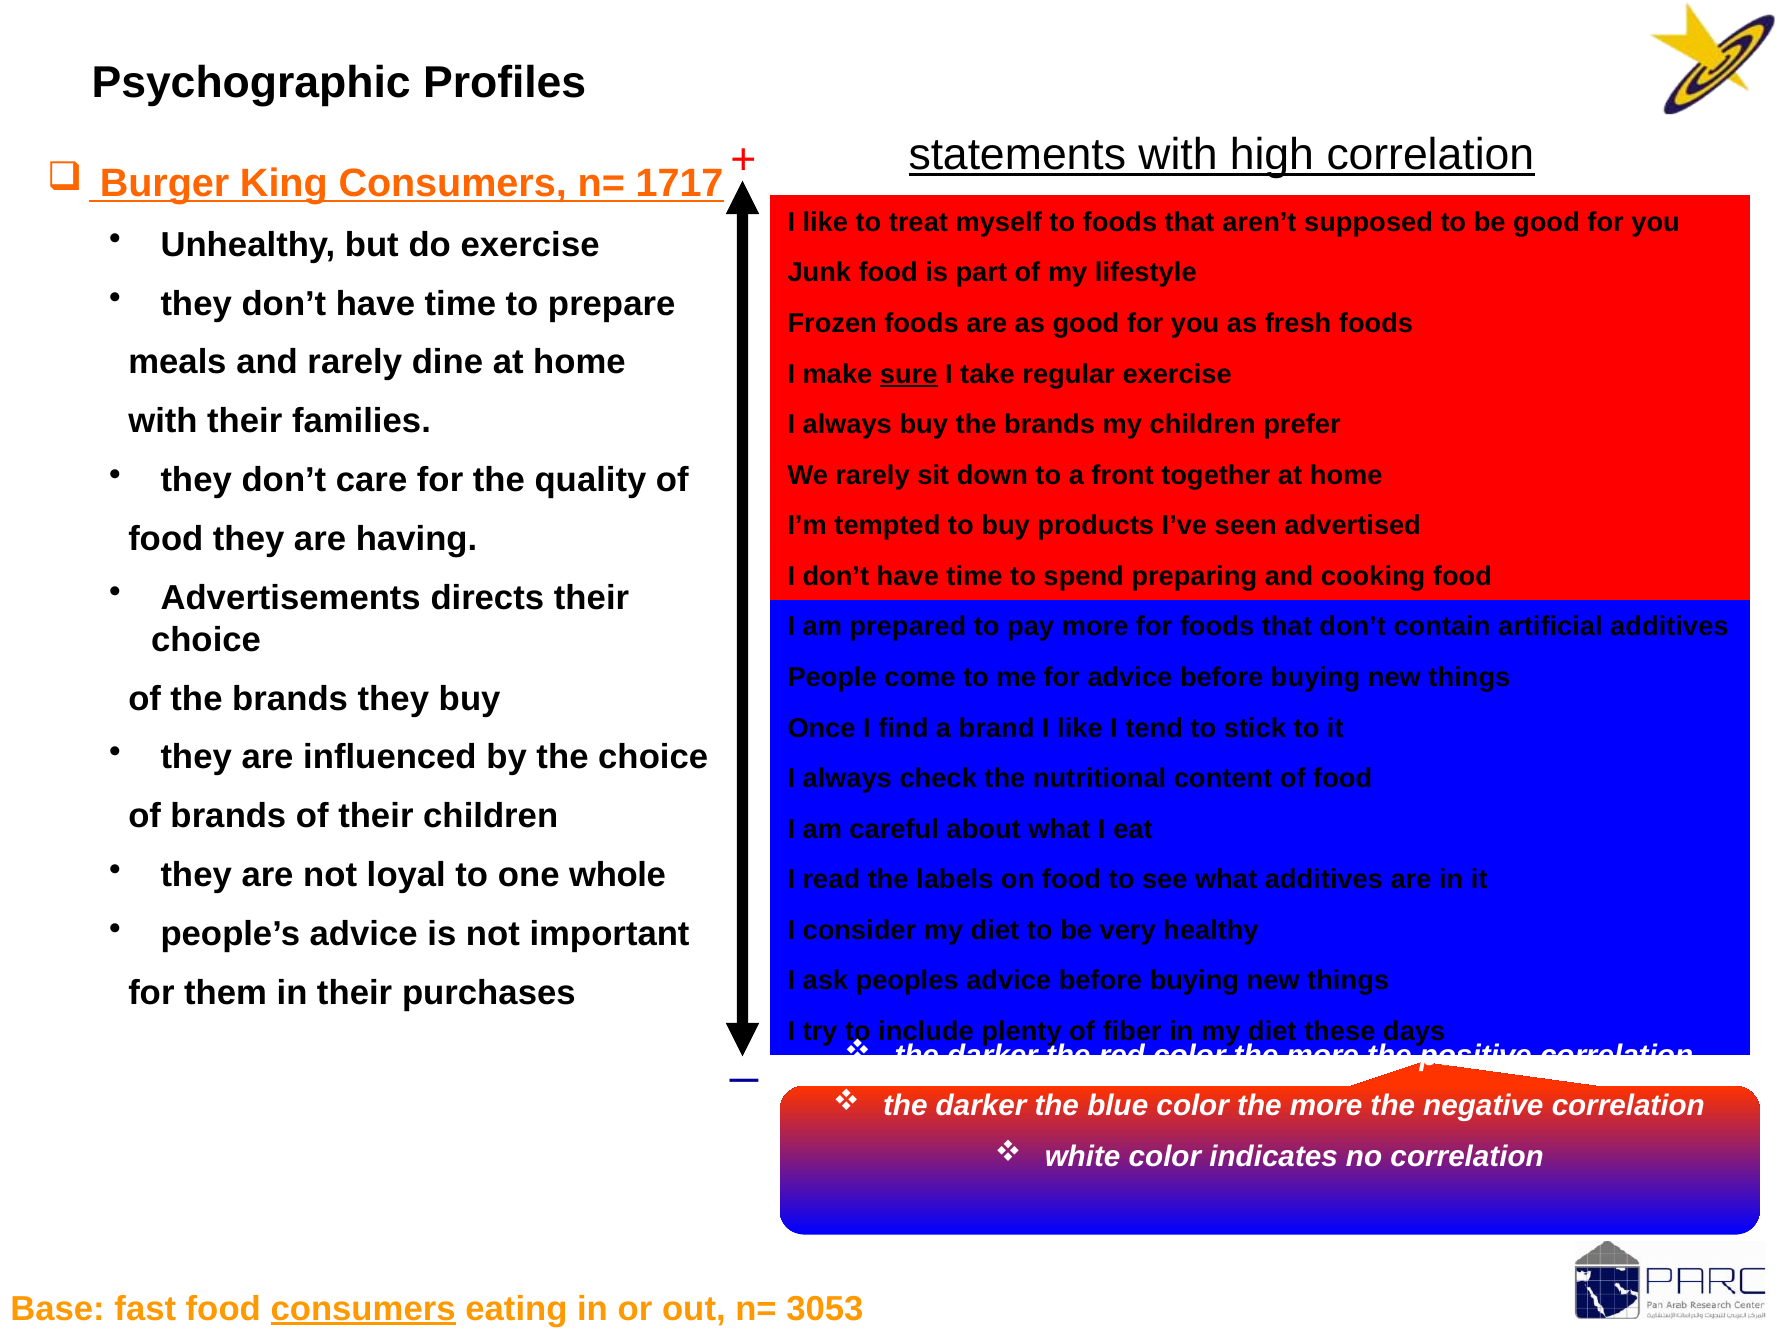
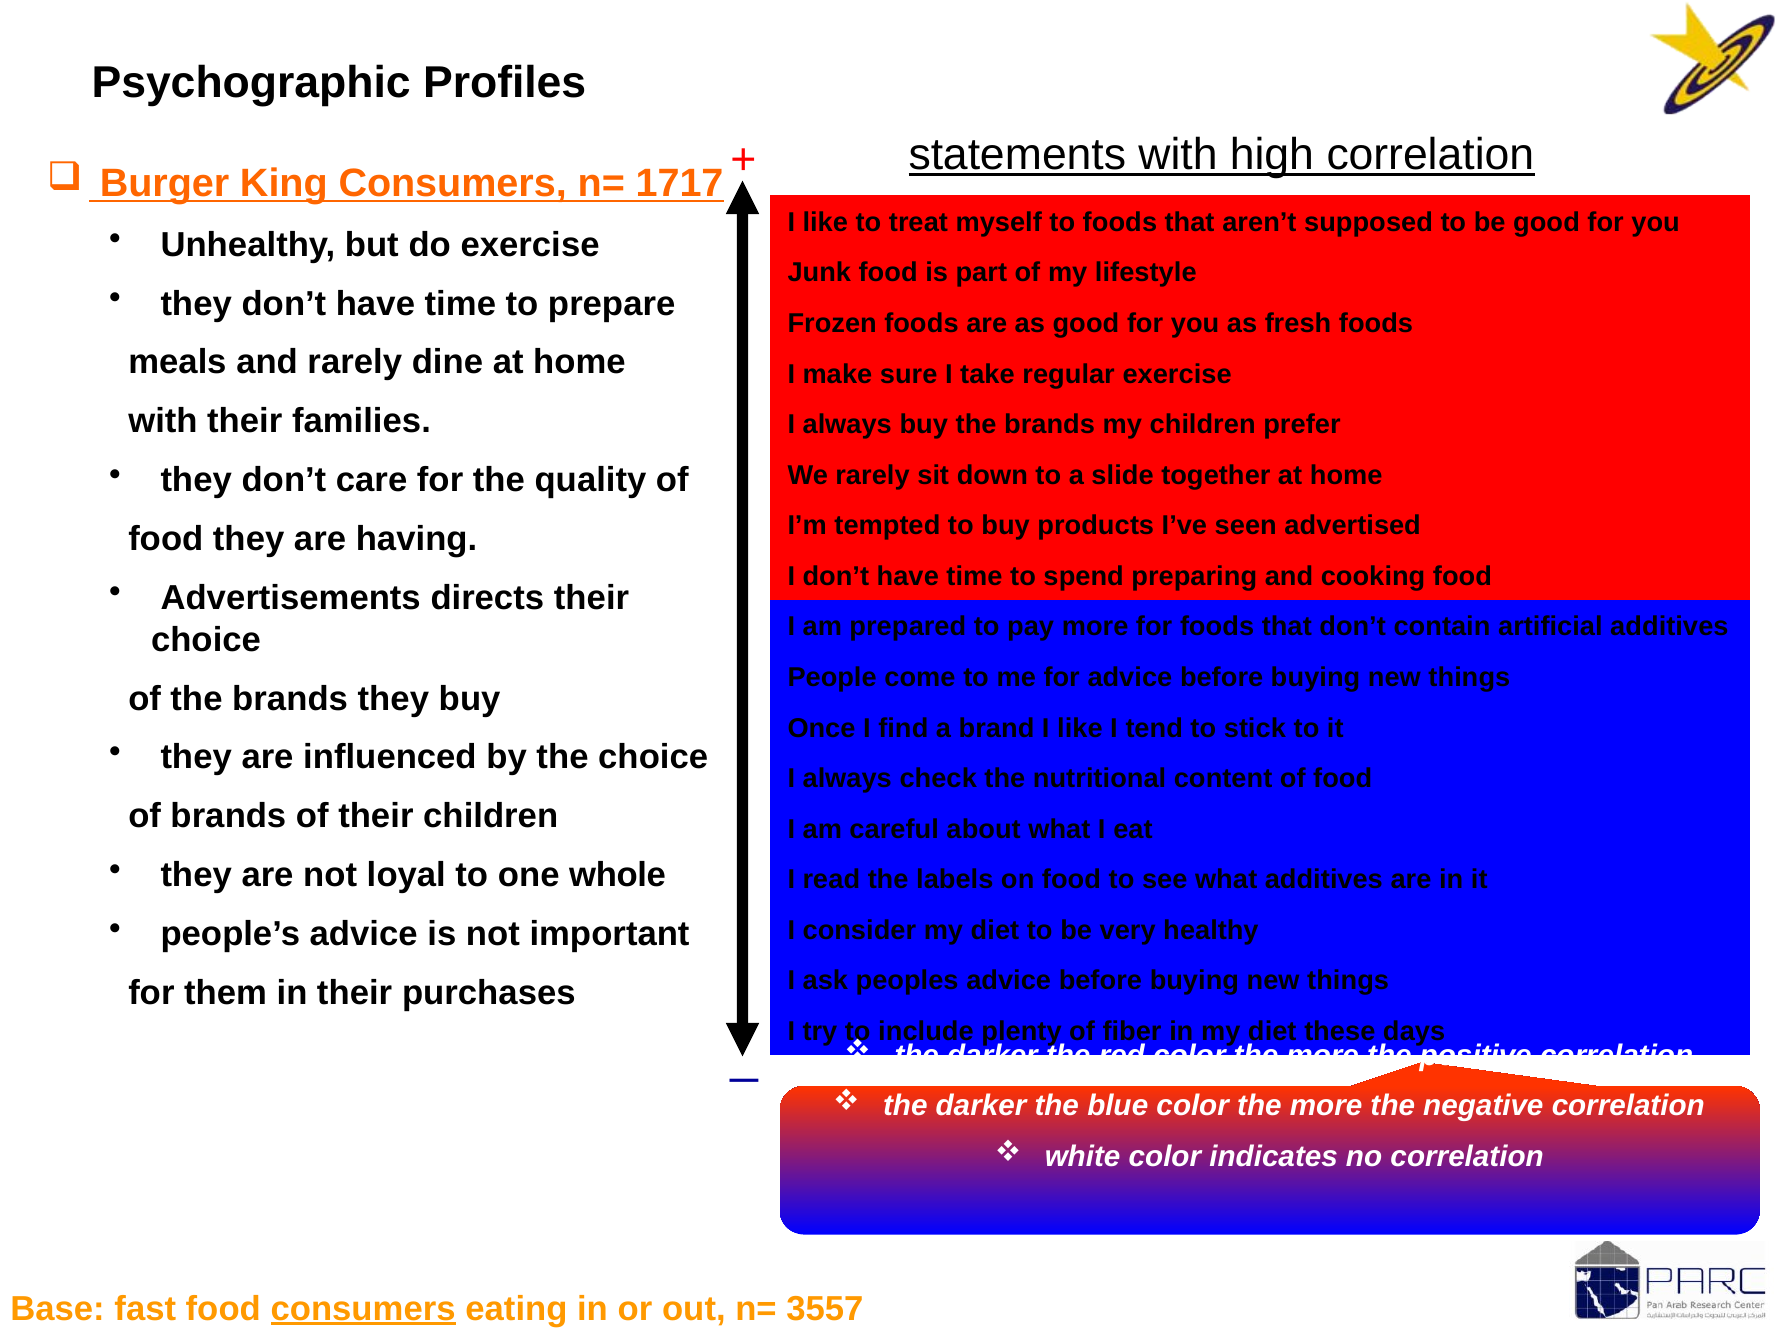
sure underline: present -> none (909, 374)
front: front -> slide (1123, 475)
3053: 3053 -> 3557 (825, 1309)
